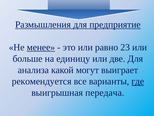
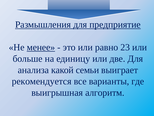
могут: могут -> семьи (87, 70)
где underline: present -> none (138, 81)
передача: передача -> алгоритм (105, 92)
